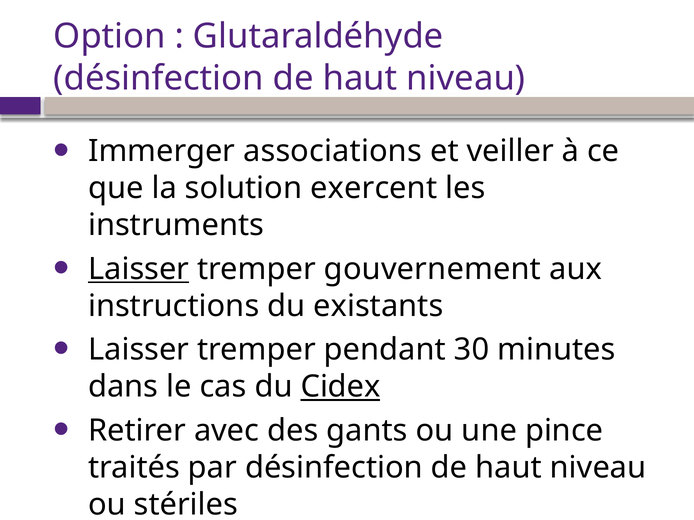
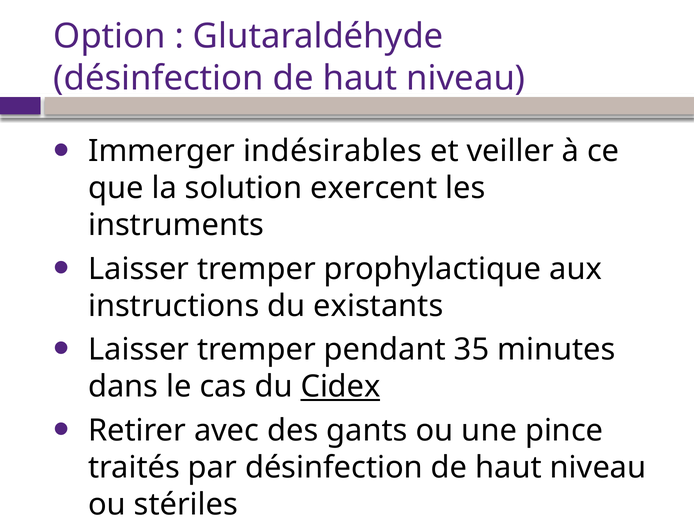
associations: associations -> indésirables (333, 151)
Laisser underline: present -> none (139, 269)
gouvernement: gouvernement -> prophylactique (433, 269)
30: 30 -> 35 (472, 350)
